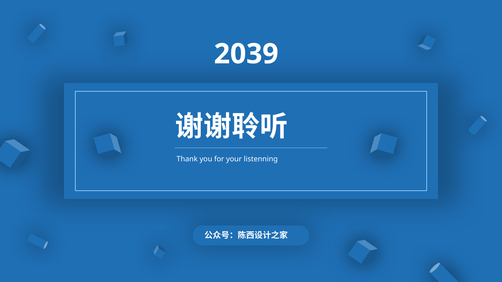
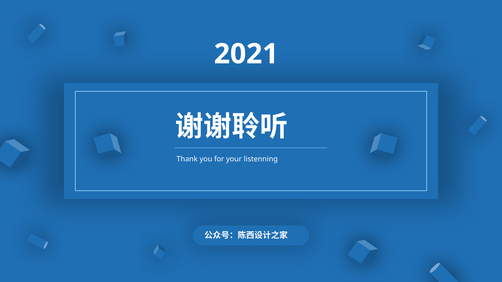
2039: 2039 -> 2021 (246, 54)
